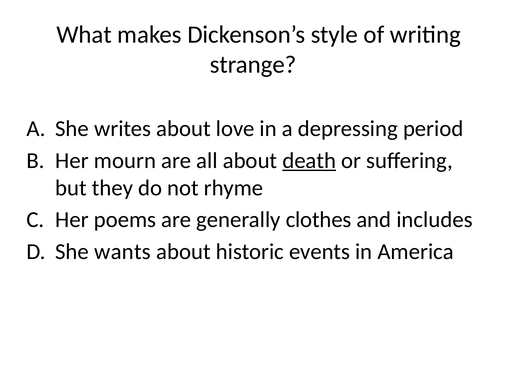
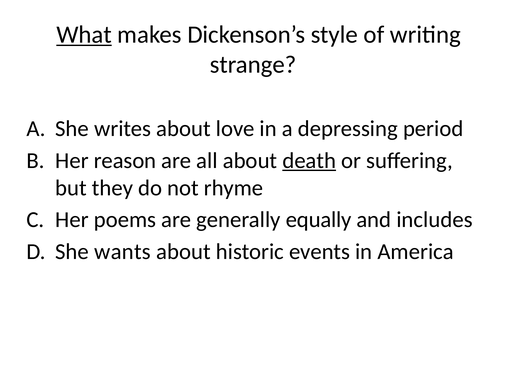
What underline: none -> present (84, 35)
mourn: mourn -> reason (125, 161)
clothes: clothes -> equally (319, 220)
